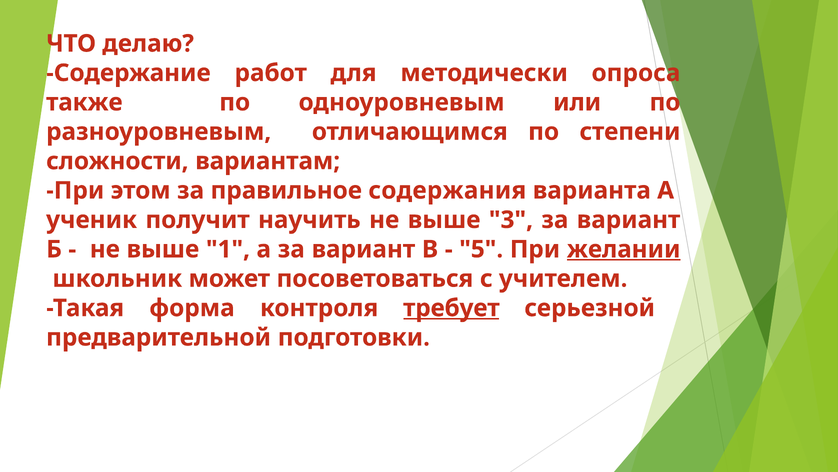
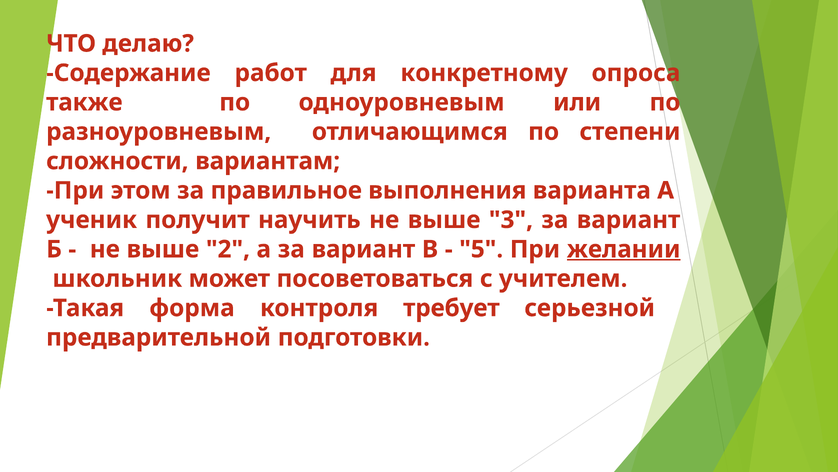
методически: методически -> конкретному (484, 73)
содержания: содержания -> выполнения (447, 190)
1: 1 -> 2 (228, 249)
требует underline: present -> none (451, 308)
